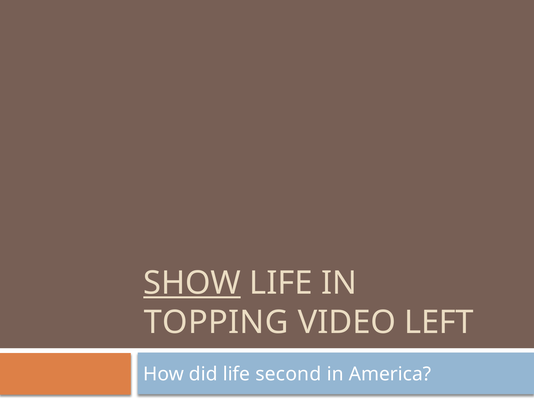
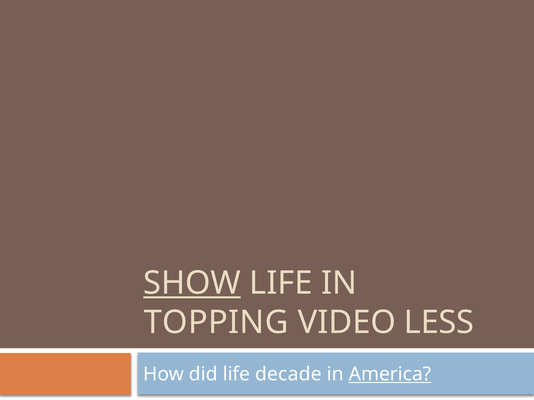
LEFT: LEFT -> LESS (439, 323)
second: second -> decade (288, 375)
America underline: none -> present (390, 375)
